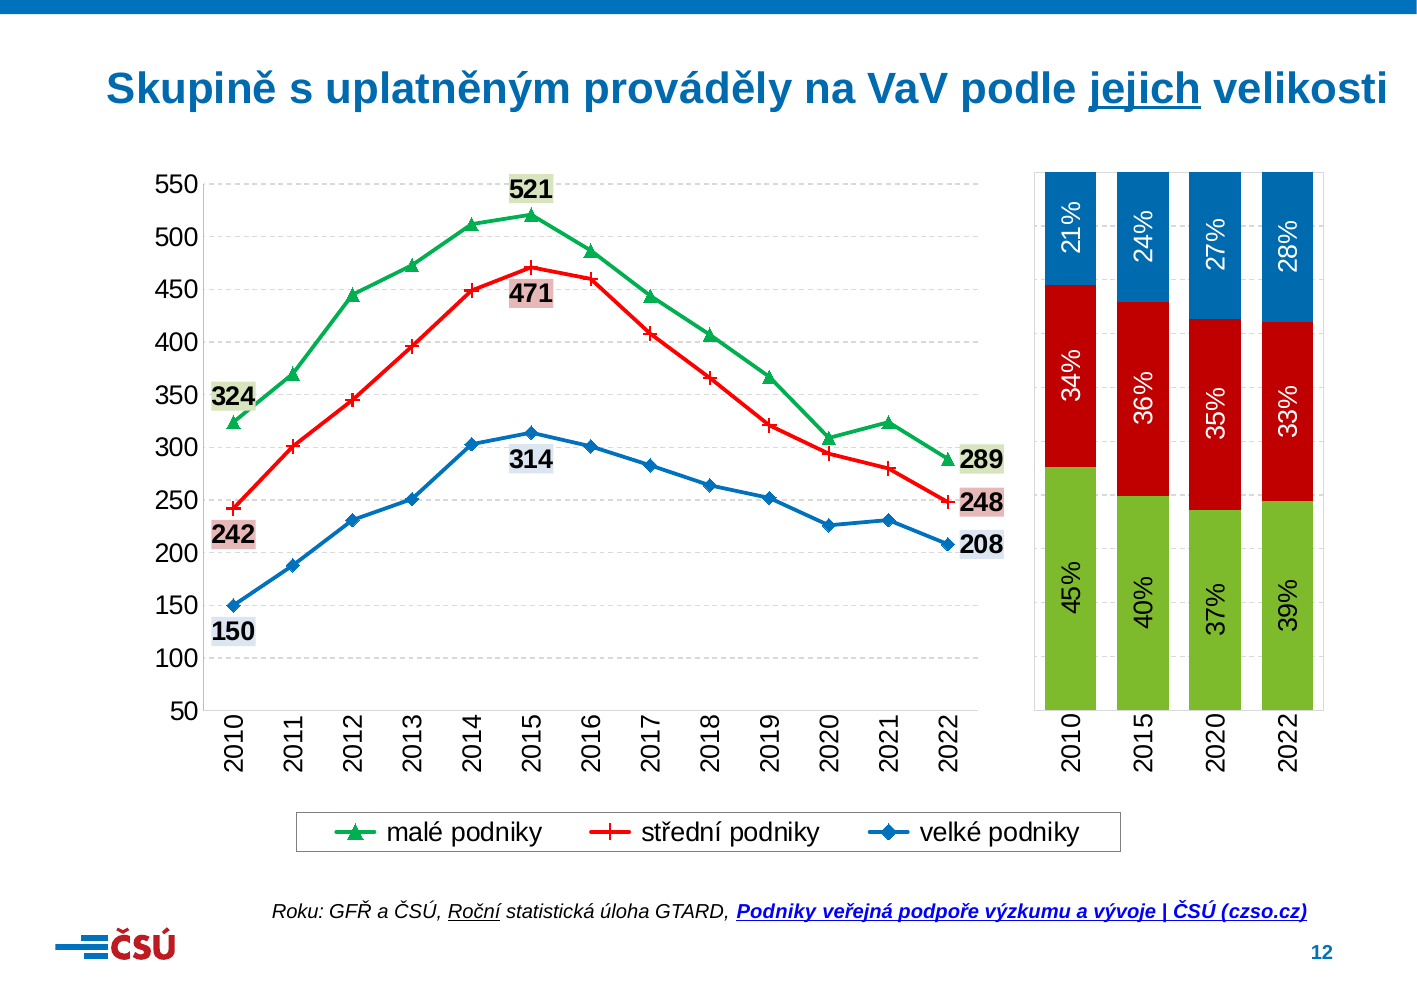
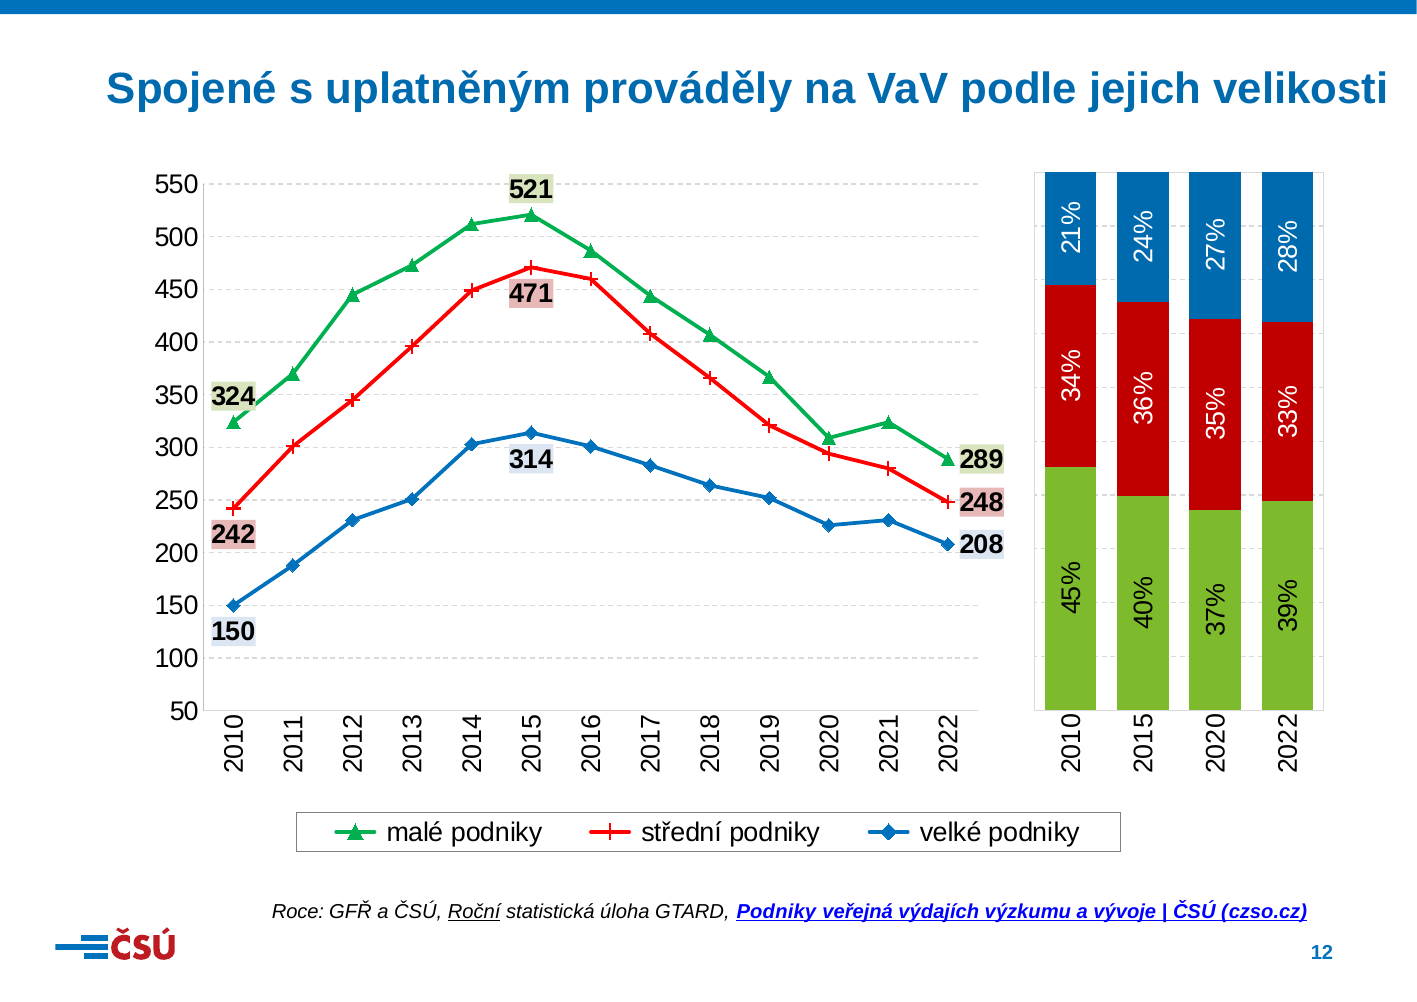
Skupině: Skupině -> Spojené (192, 89)
jejich underline: present -> none (1145, 89)
Roku: Roku -> Roce (298, 912)
podpoře: podpoře -> výdajích (939, 912)
